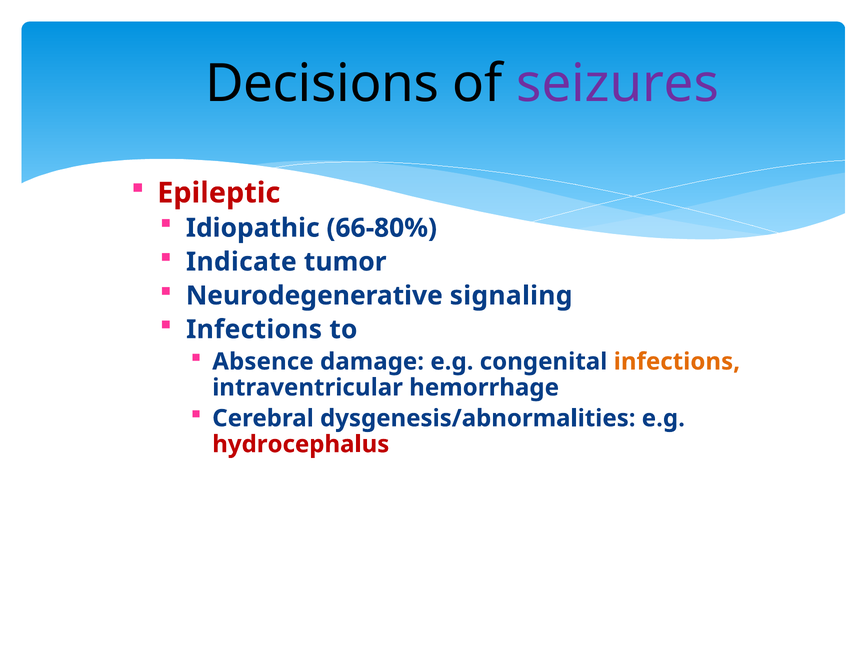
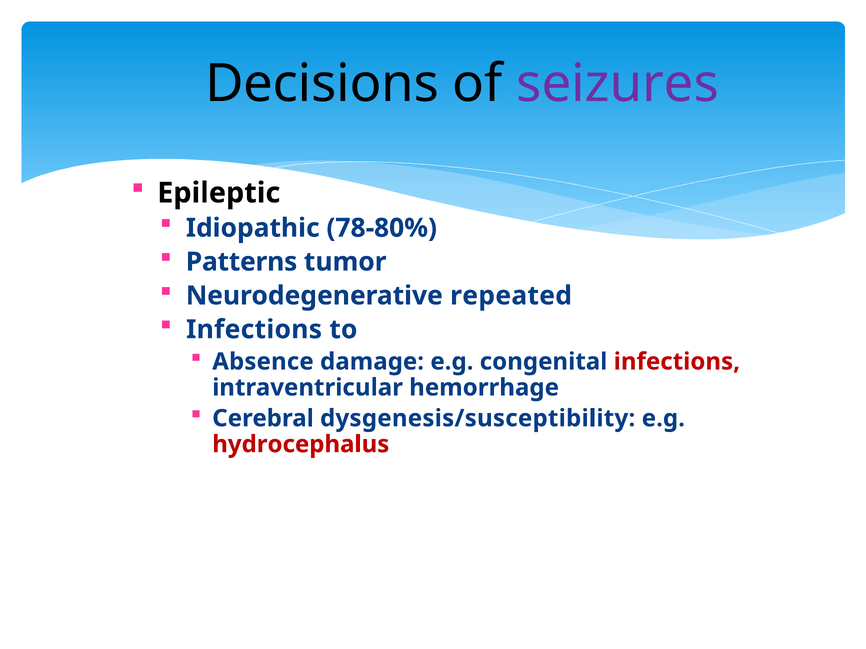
Epileptic colour: red -> black (219, 193)
66-80%: 66-80% -> 78-80% (382, 228)
Indicate: Indicate -> Patterns (242, 262)
signaling: signaling -> repeated (511, 296)
infections colour: orange -> red (677, 362)
dysgenesis/abnormalities: dysgenesis/abnormalities -> dysgenesis/susceptibility (478, 419)
